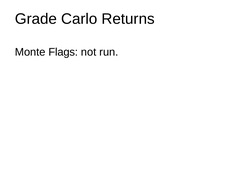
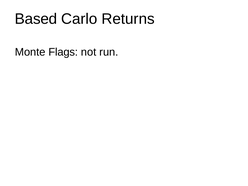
Grade: Grade -> Based (36, 19)
